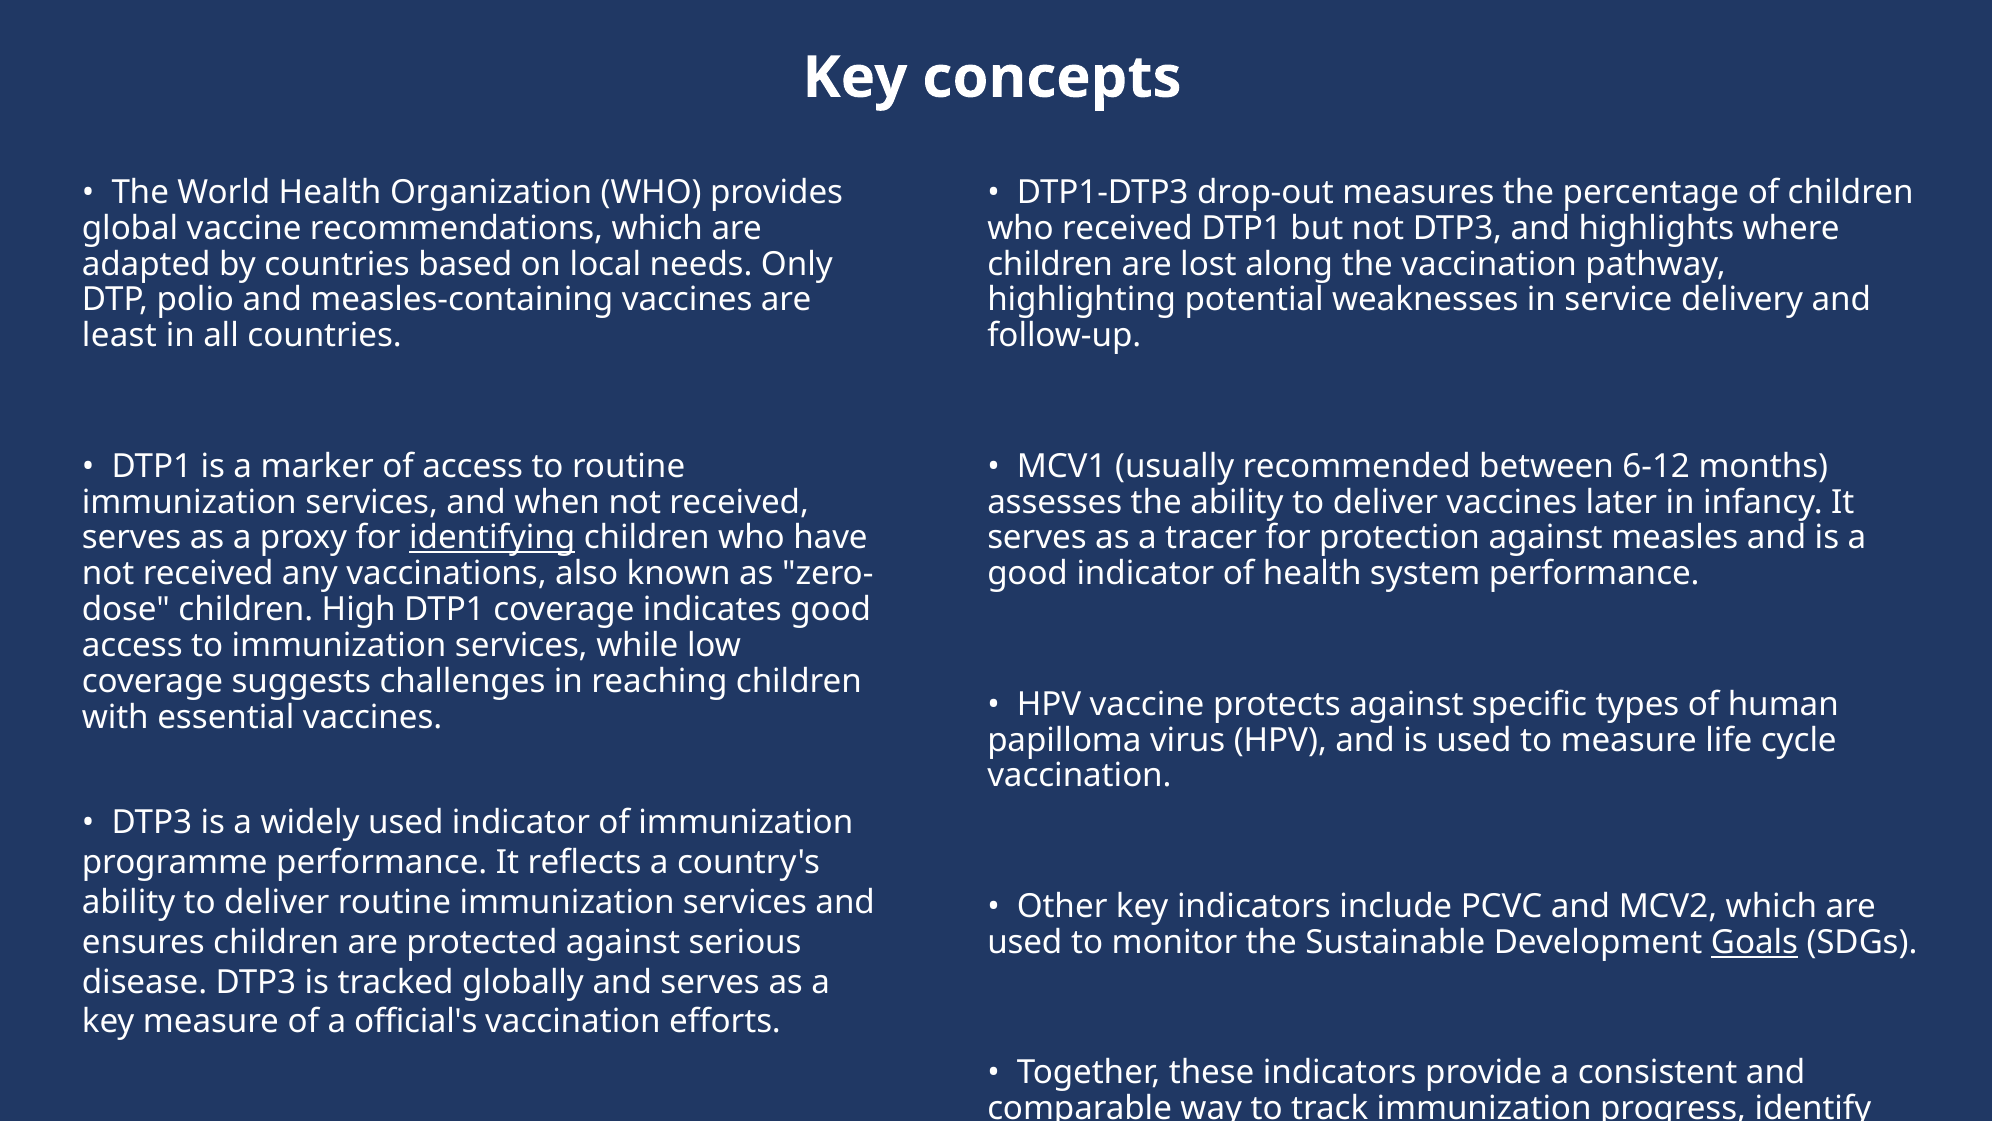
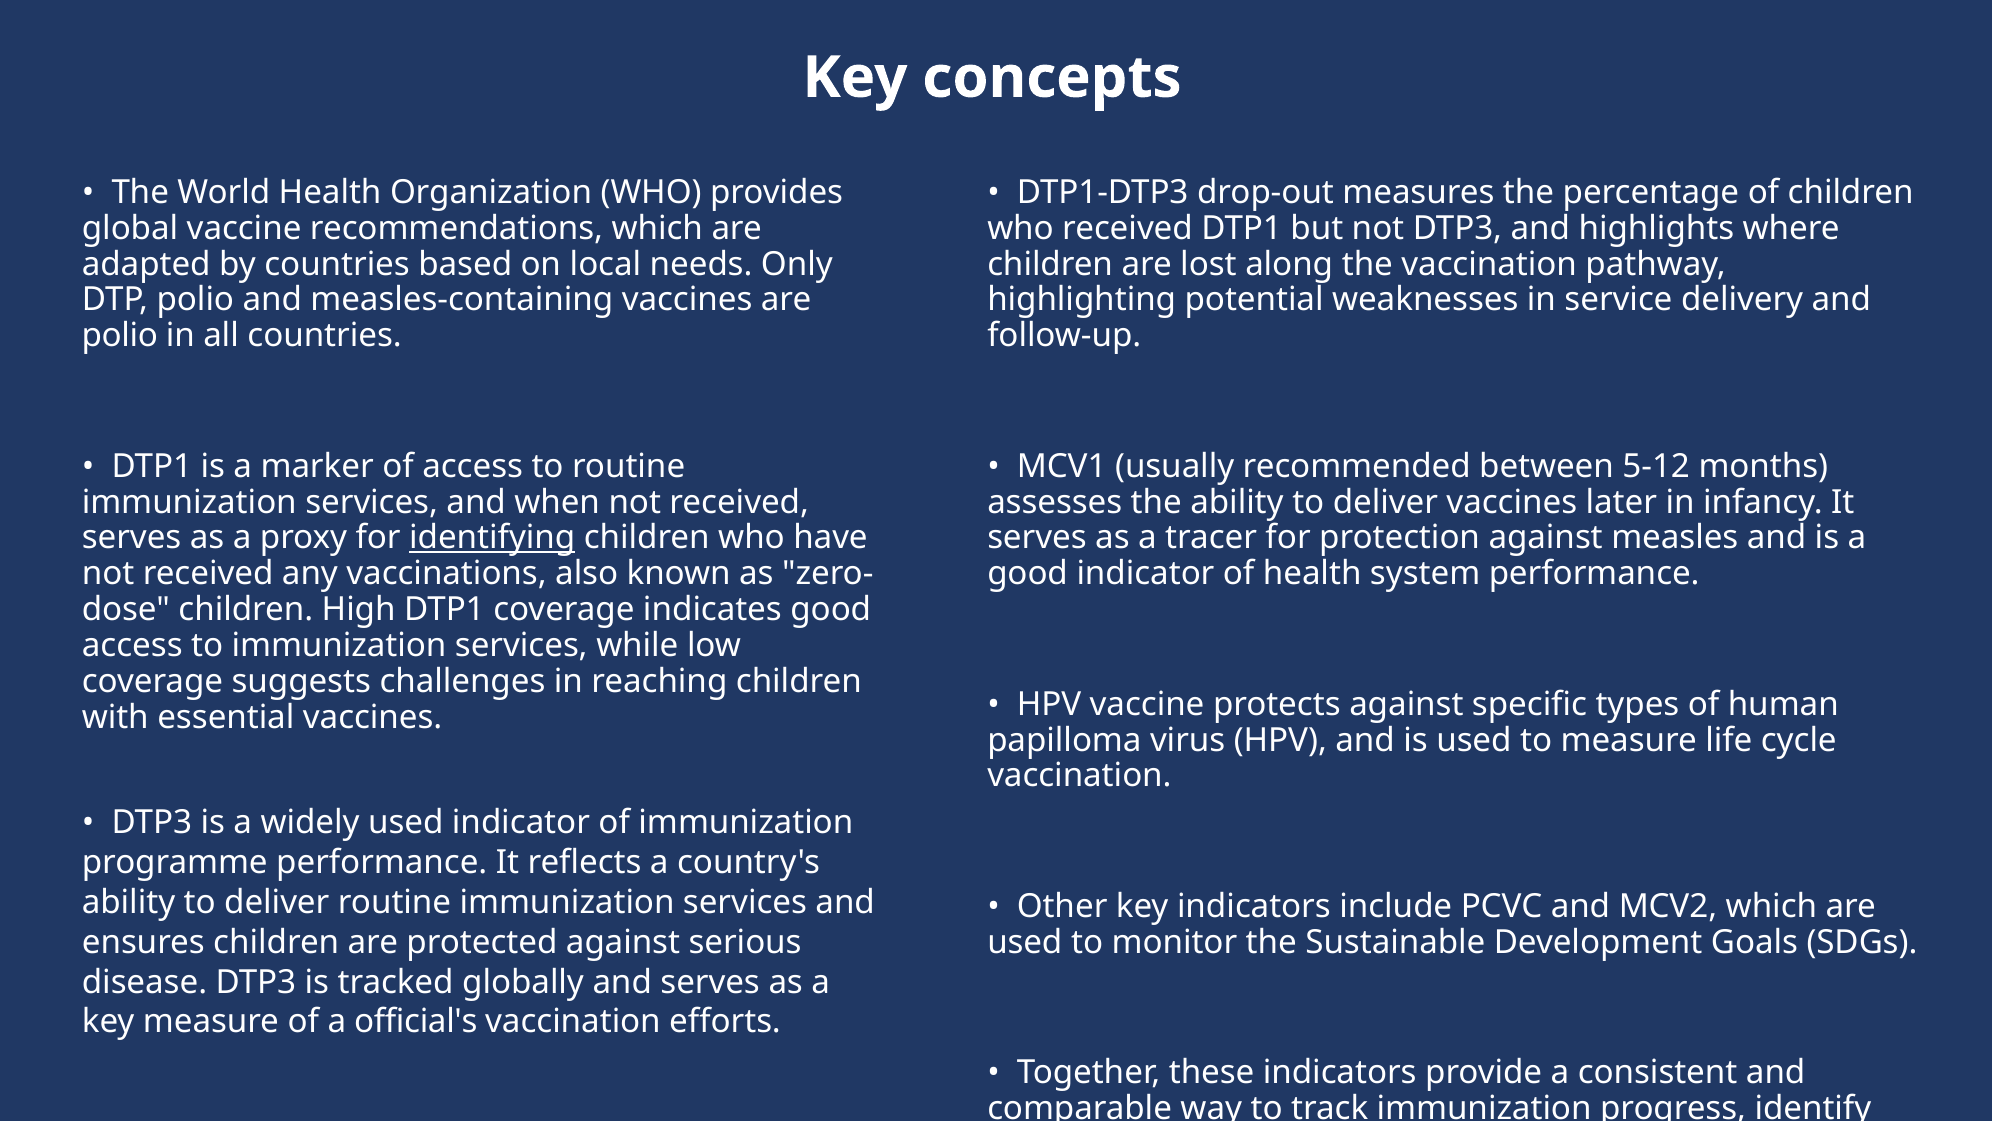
least: least -> polio (120, 336)
6-12: 6-12 -> 5-12 (1656, 466)
Goals underline: present -> none (1755, 942)
